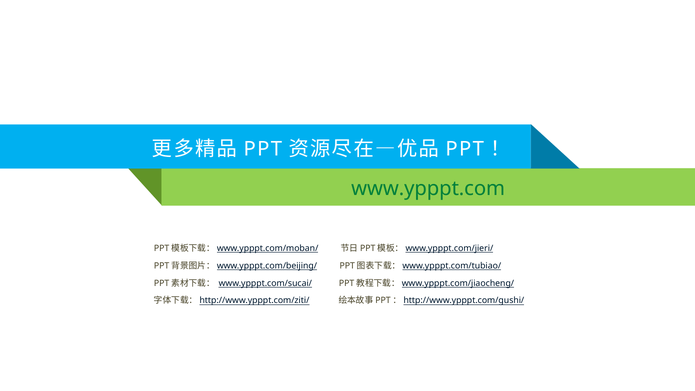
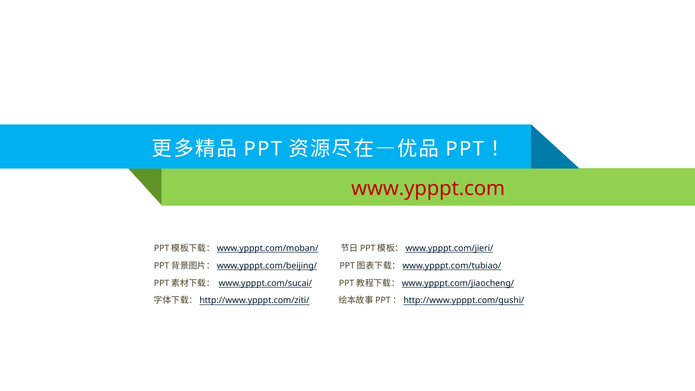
www.ypppt.com colour: green -> red (428, 188)
